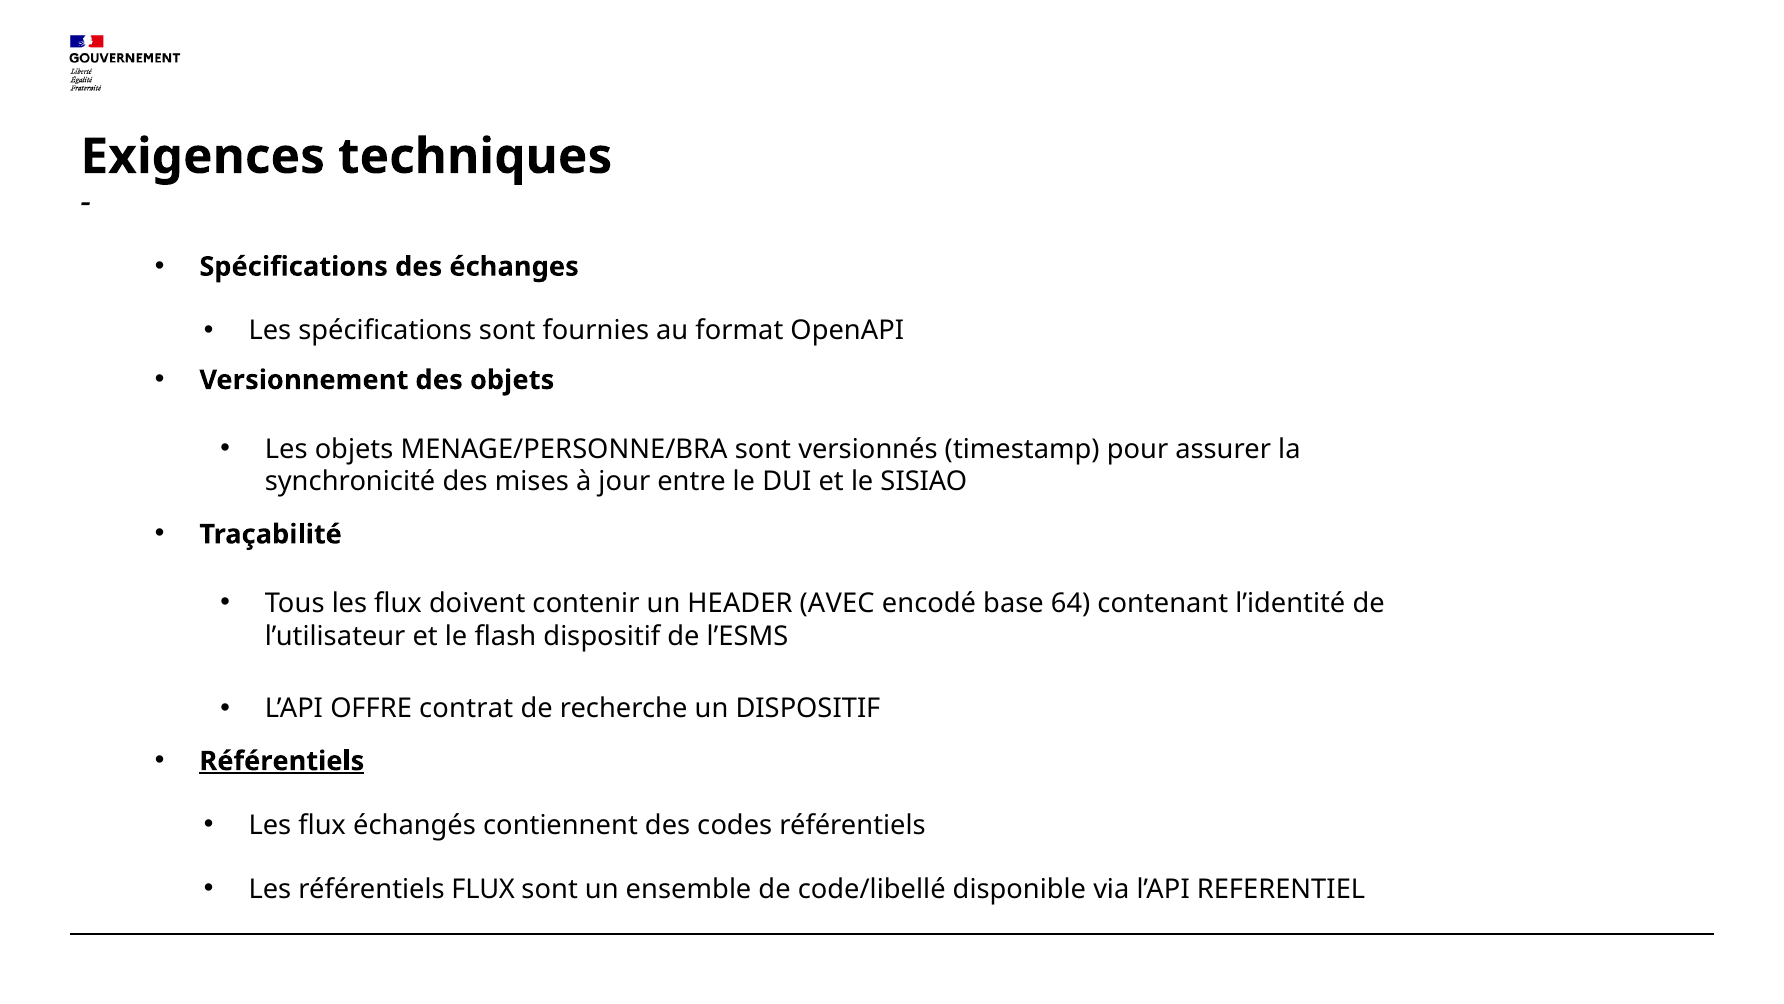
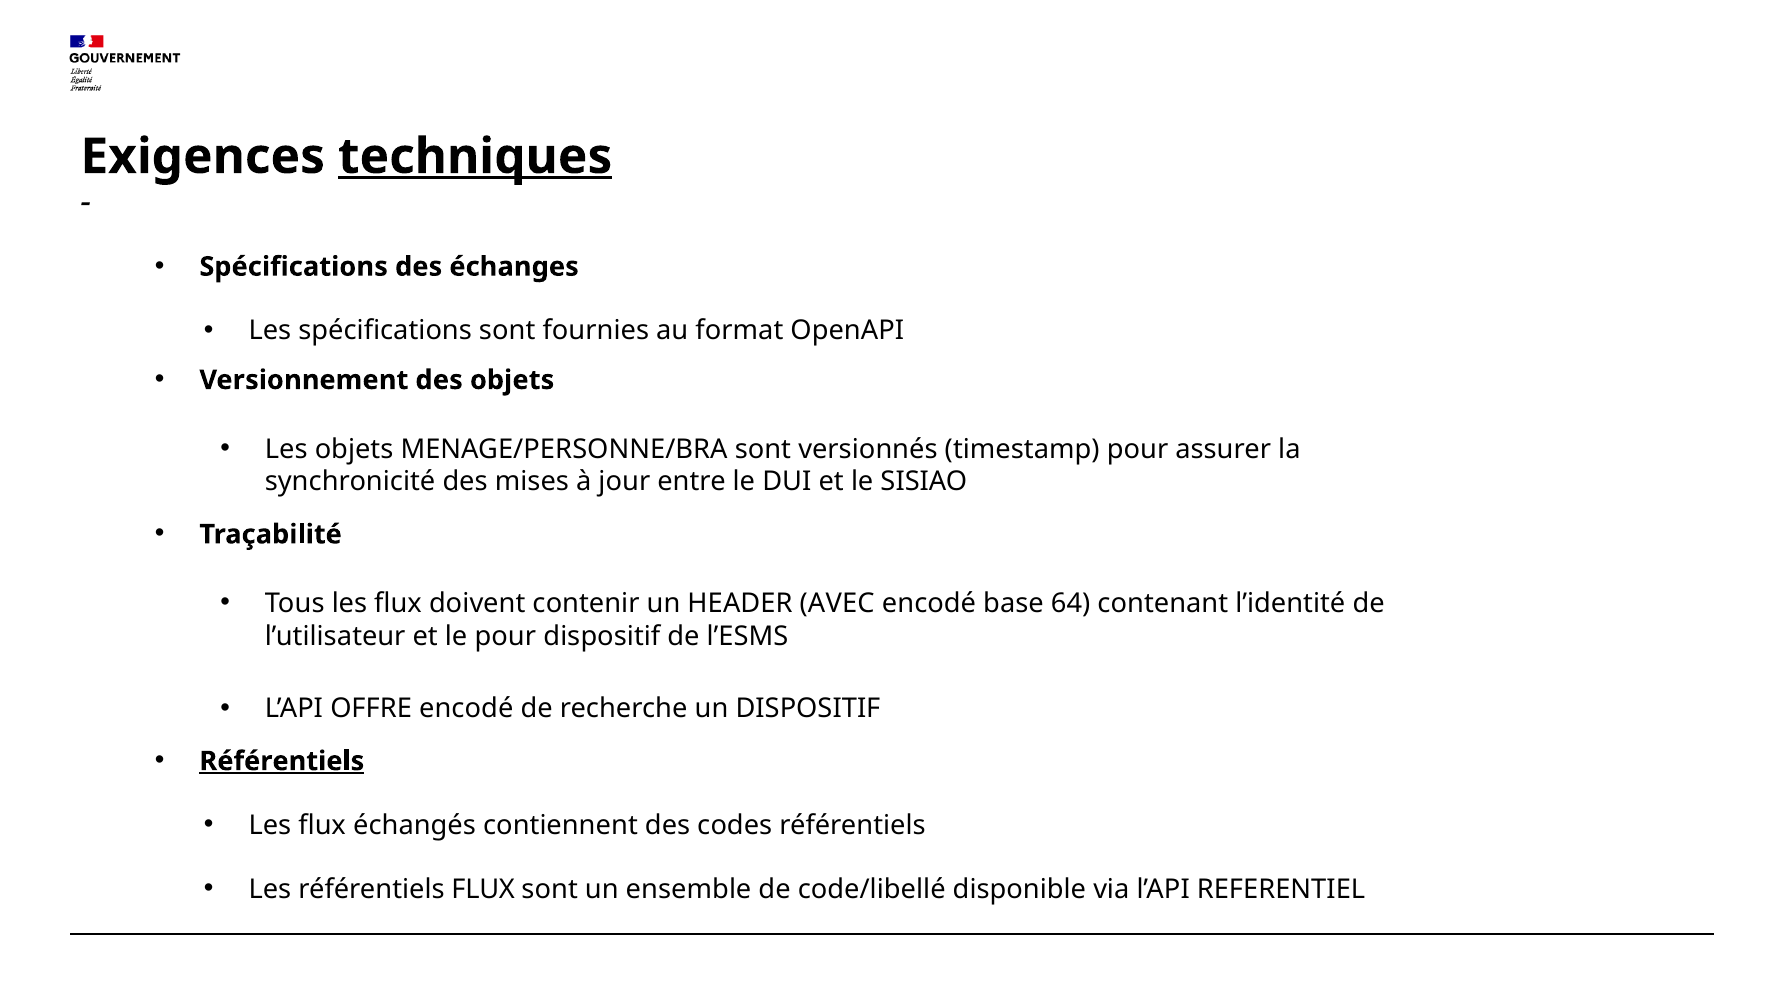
techniques underline: none -> present (475, 157)
le flash: flash -> pour (505, 636)
OFFRE contrat: contrat -> encodé (466, 708)
